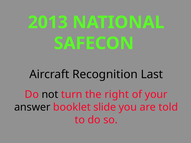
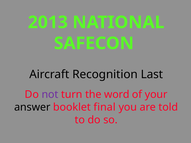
not colour: black -> purple (50, 95)
right: right -> word (117, 95)
slide: slide -> final (105, 107)
